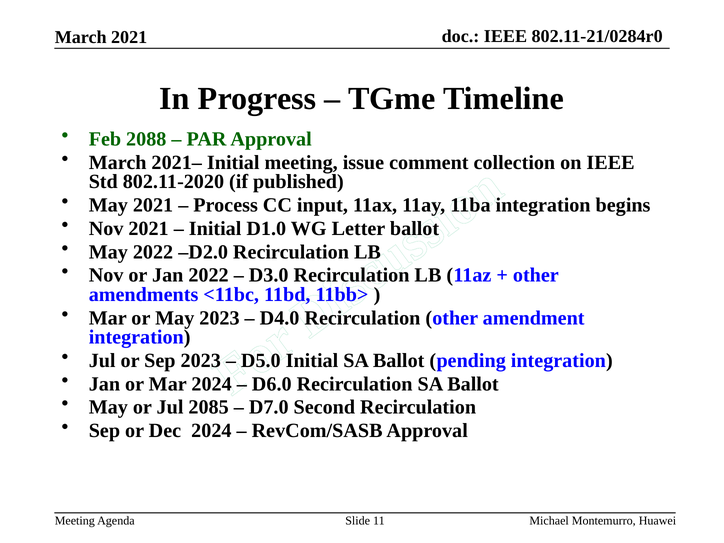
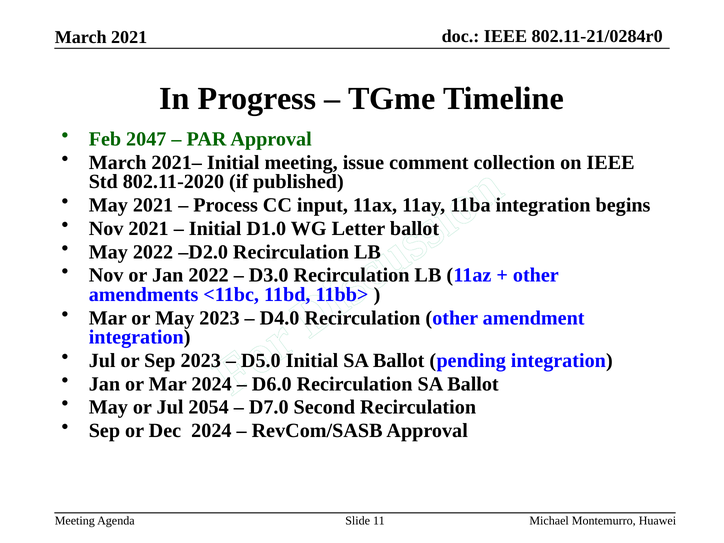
2088: 2088 -> 2047 (146, 139)
2085: 2085 -> 2054 (209, 407)
